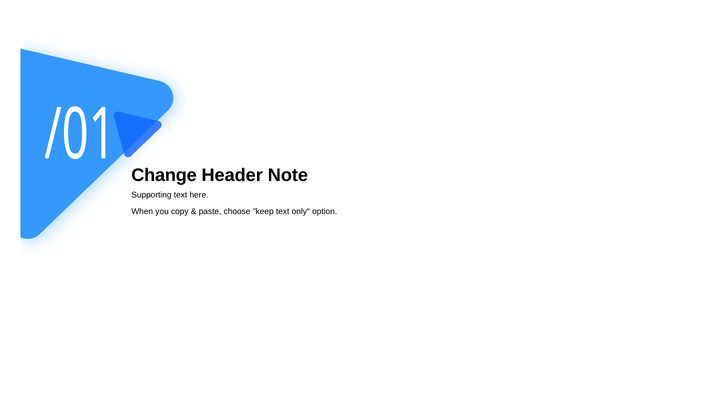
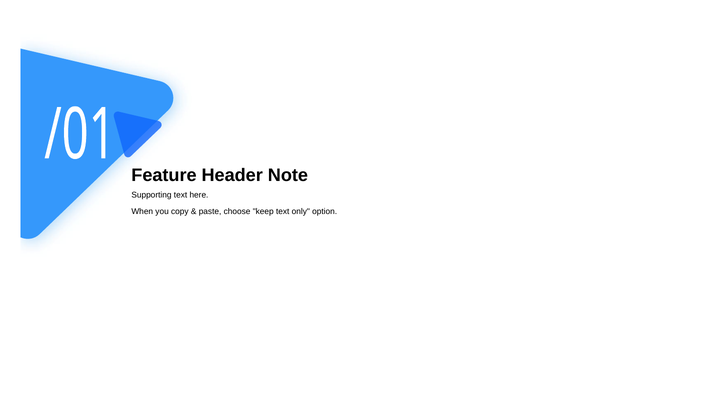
Change: Change -> Feature (164, 175)
